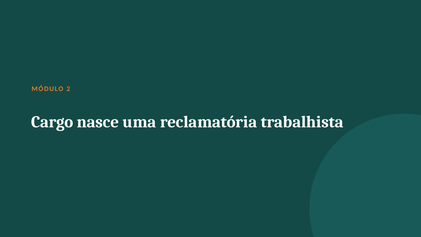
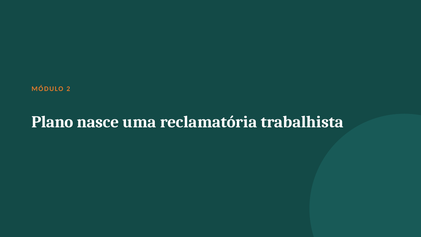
Cargo: Cargo -> Plano (52, 122)
